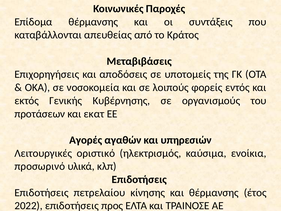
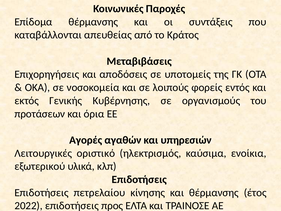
εκατ: εκατ -> όρια (94, 114)
προσωρινό: προσωρινό -> εξωτερικού (40, 166)
